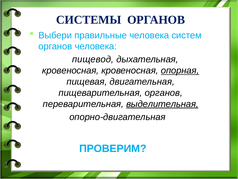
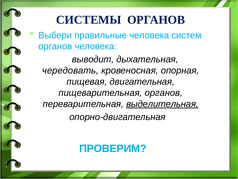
пищевод: пищевод -> выводит (93, 59)
кровеносная: кровеносная -> чередовать (70, 70)
опорная underline: present -> none (180, 70)
